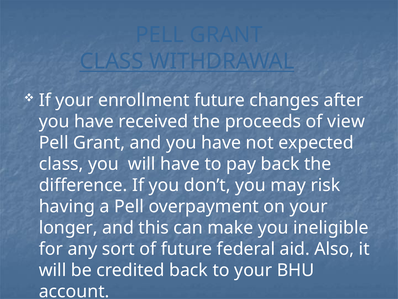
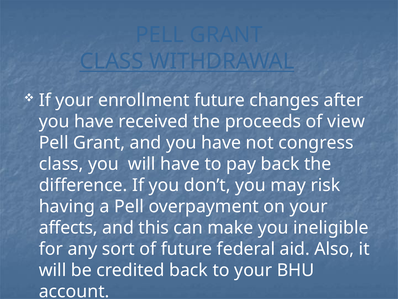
expected: expected -> congress (316, 143)
longer: longer -> affects (68, 227)
